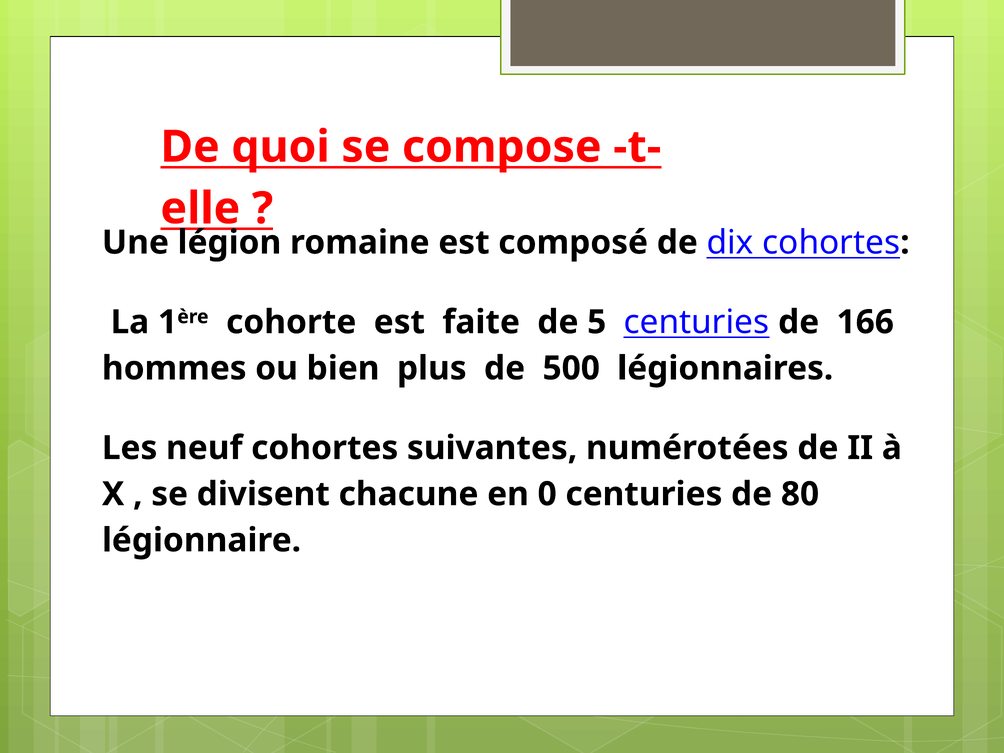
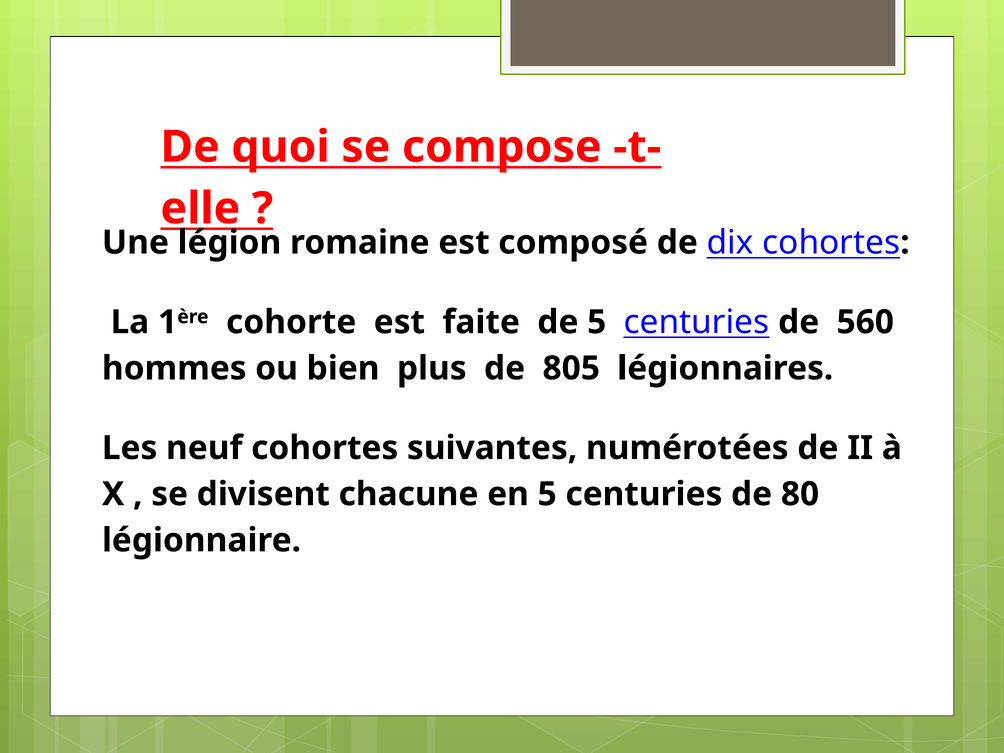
166: 166 -> 560 (865, 322)
500: 500 -> 805 (571, 368)
en 0: 0 -> 5 (547, 494)
